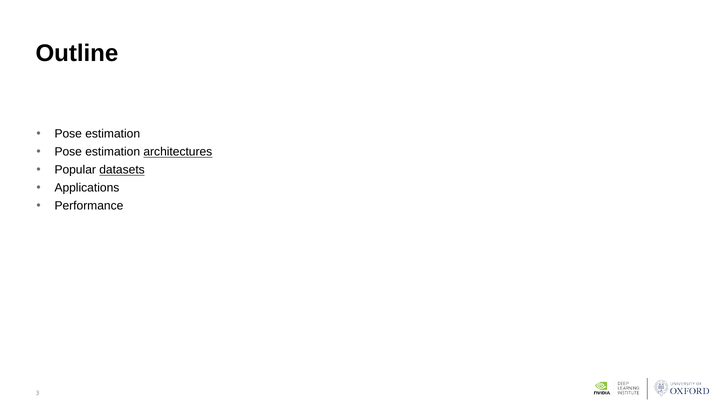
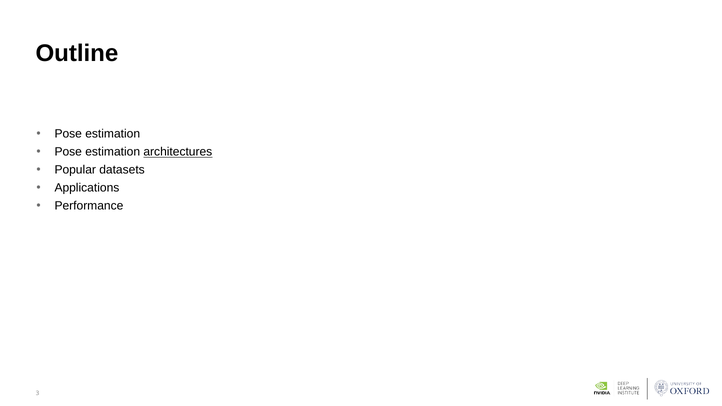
datasets underline: present -> none (122, 170)
